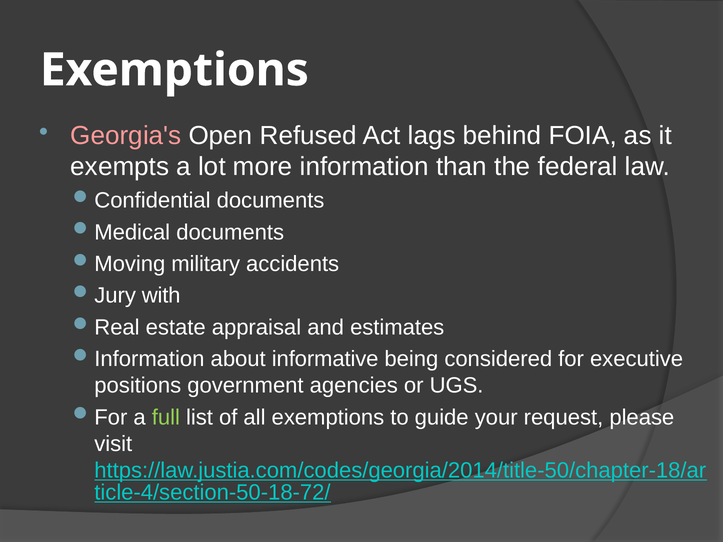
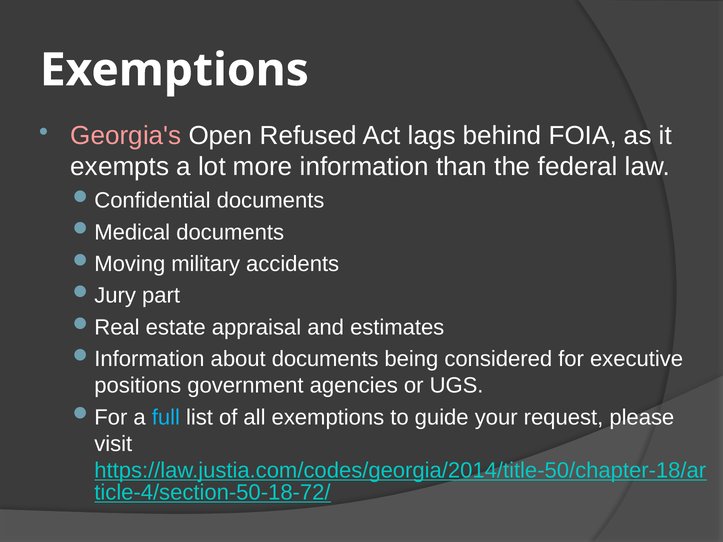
with: with -> part (161, 296)
about informative: informative -> documents (325, 359)
full colour: light green -> light blue (166, 417)
